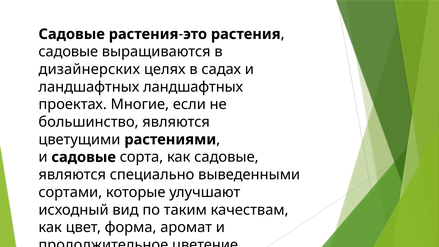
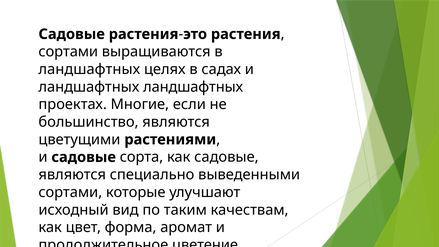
садовые: садовые -> сортами (68, 52)
дизайнерских: дизайнерских -> ландшафтных (89, 69)
